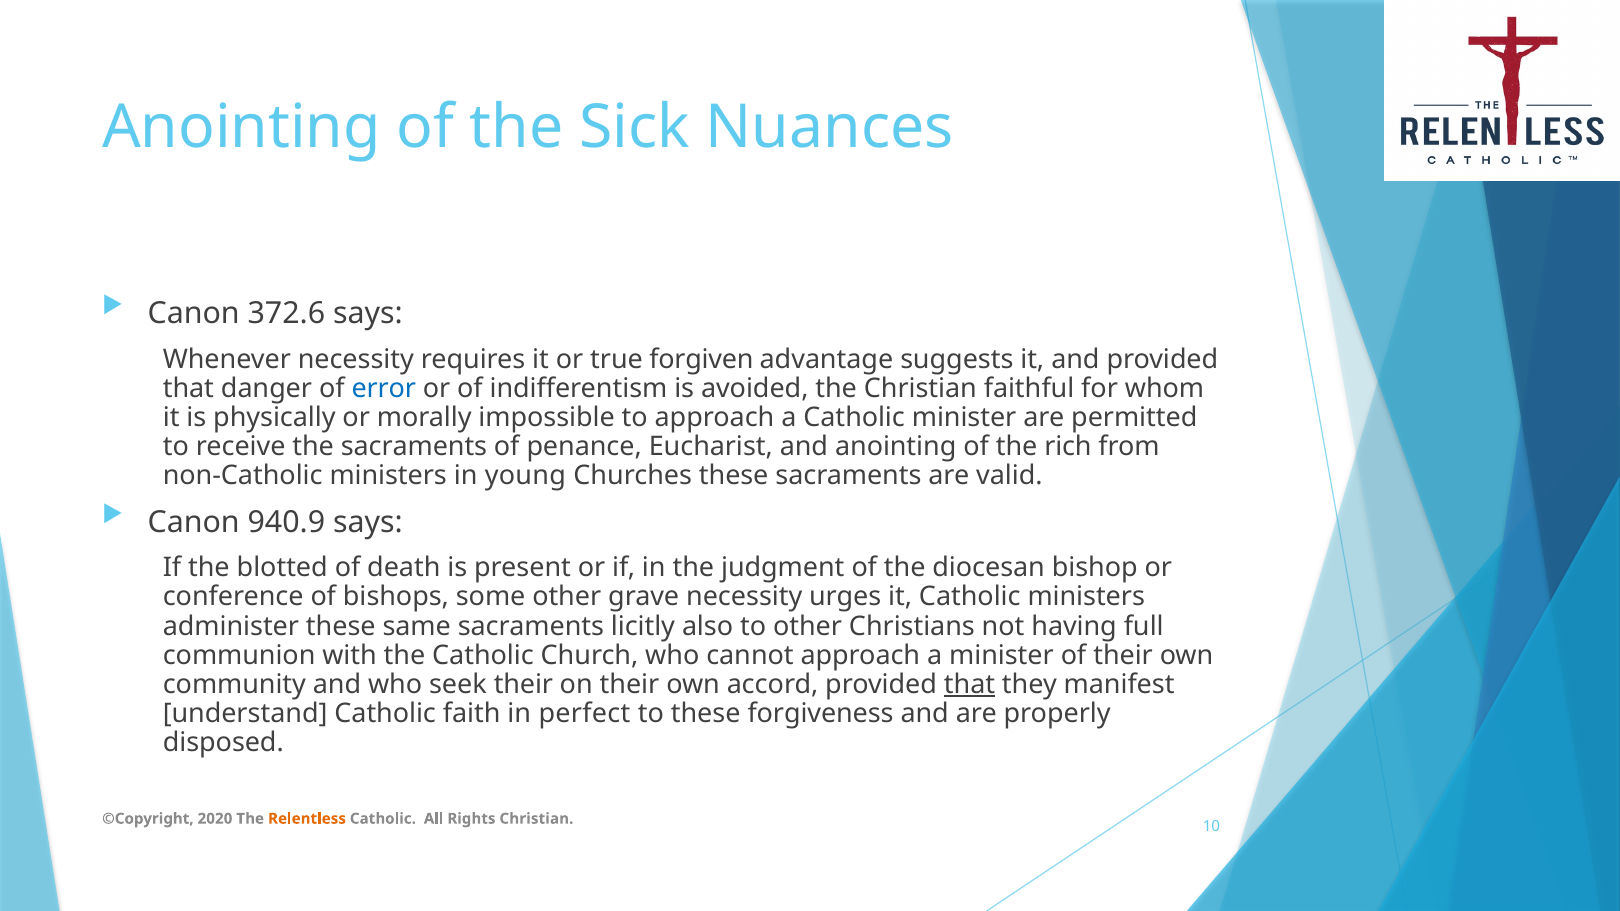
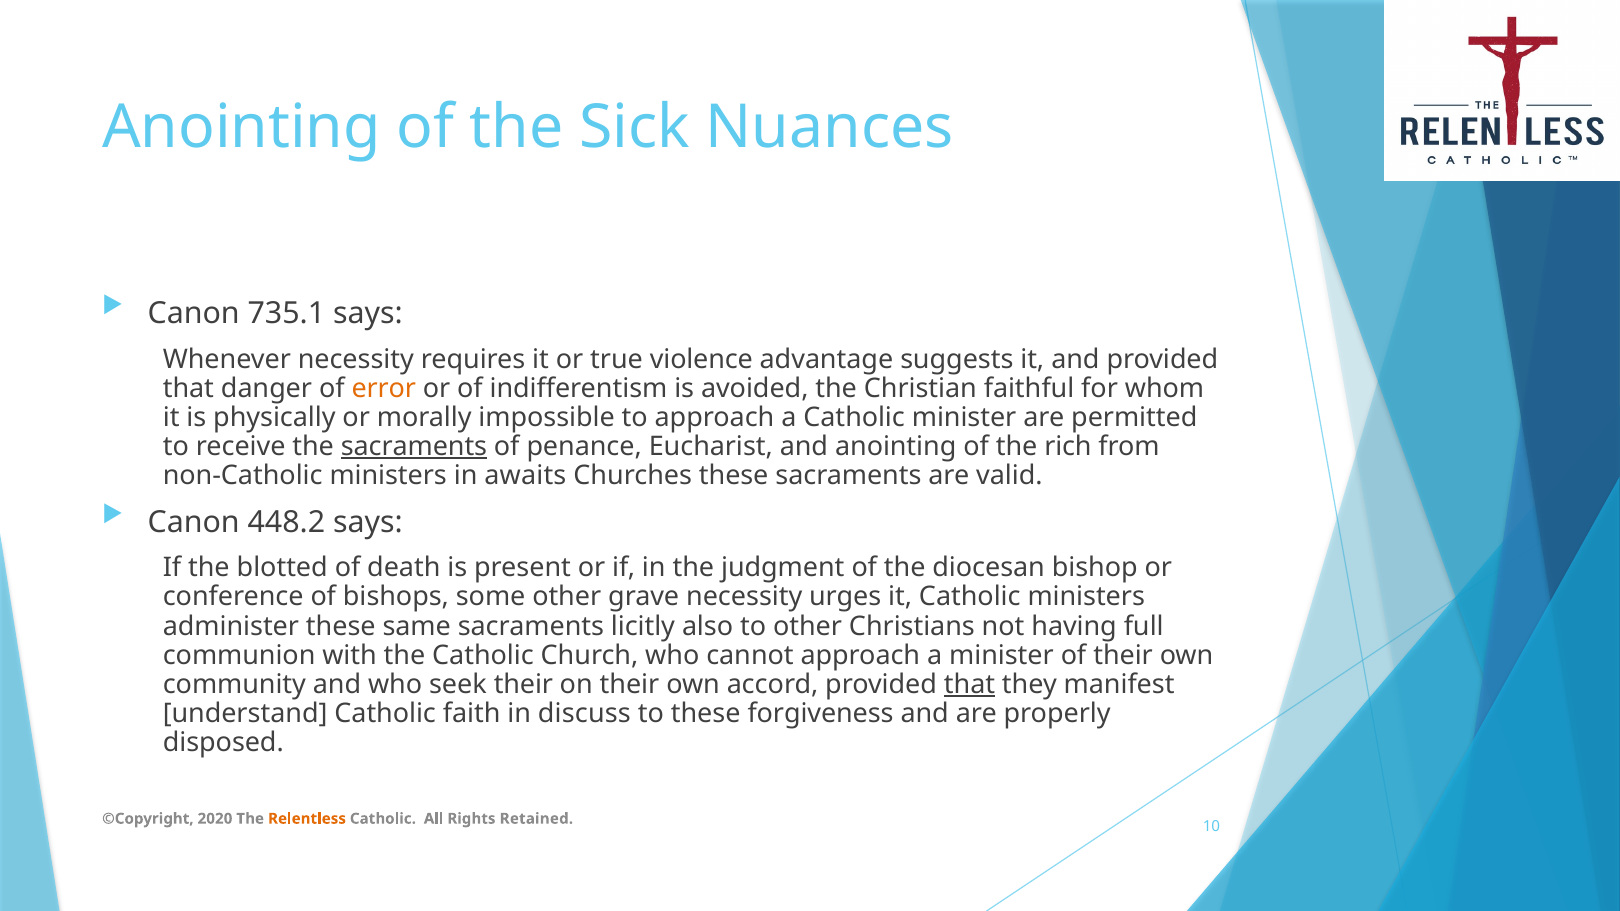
372.6: 372.6 -> 735.1 (286, 314)
forgiven: forgiven -> violence (701, 359)
error colour: blue -> orange (384, 388)
sacraments underline: none -> present (414, 447)
young: young -> awaits (525, 476)
940.9: 940.9 -> 448.2 (286, 522)
perfect: perfect -> discuss (584, 714)
Rights Christian: Christian -> Retained (536, 819)
